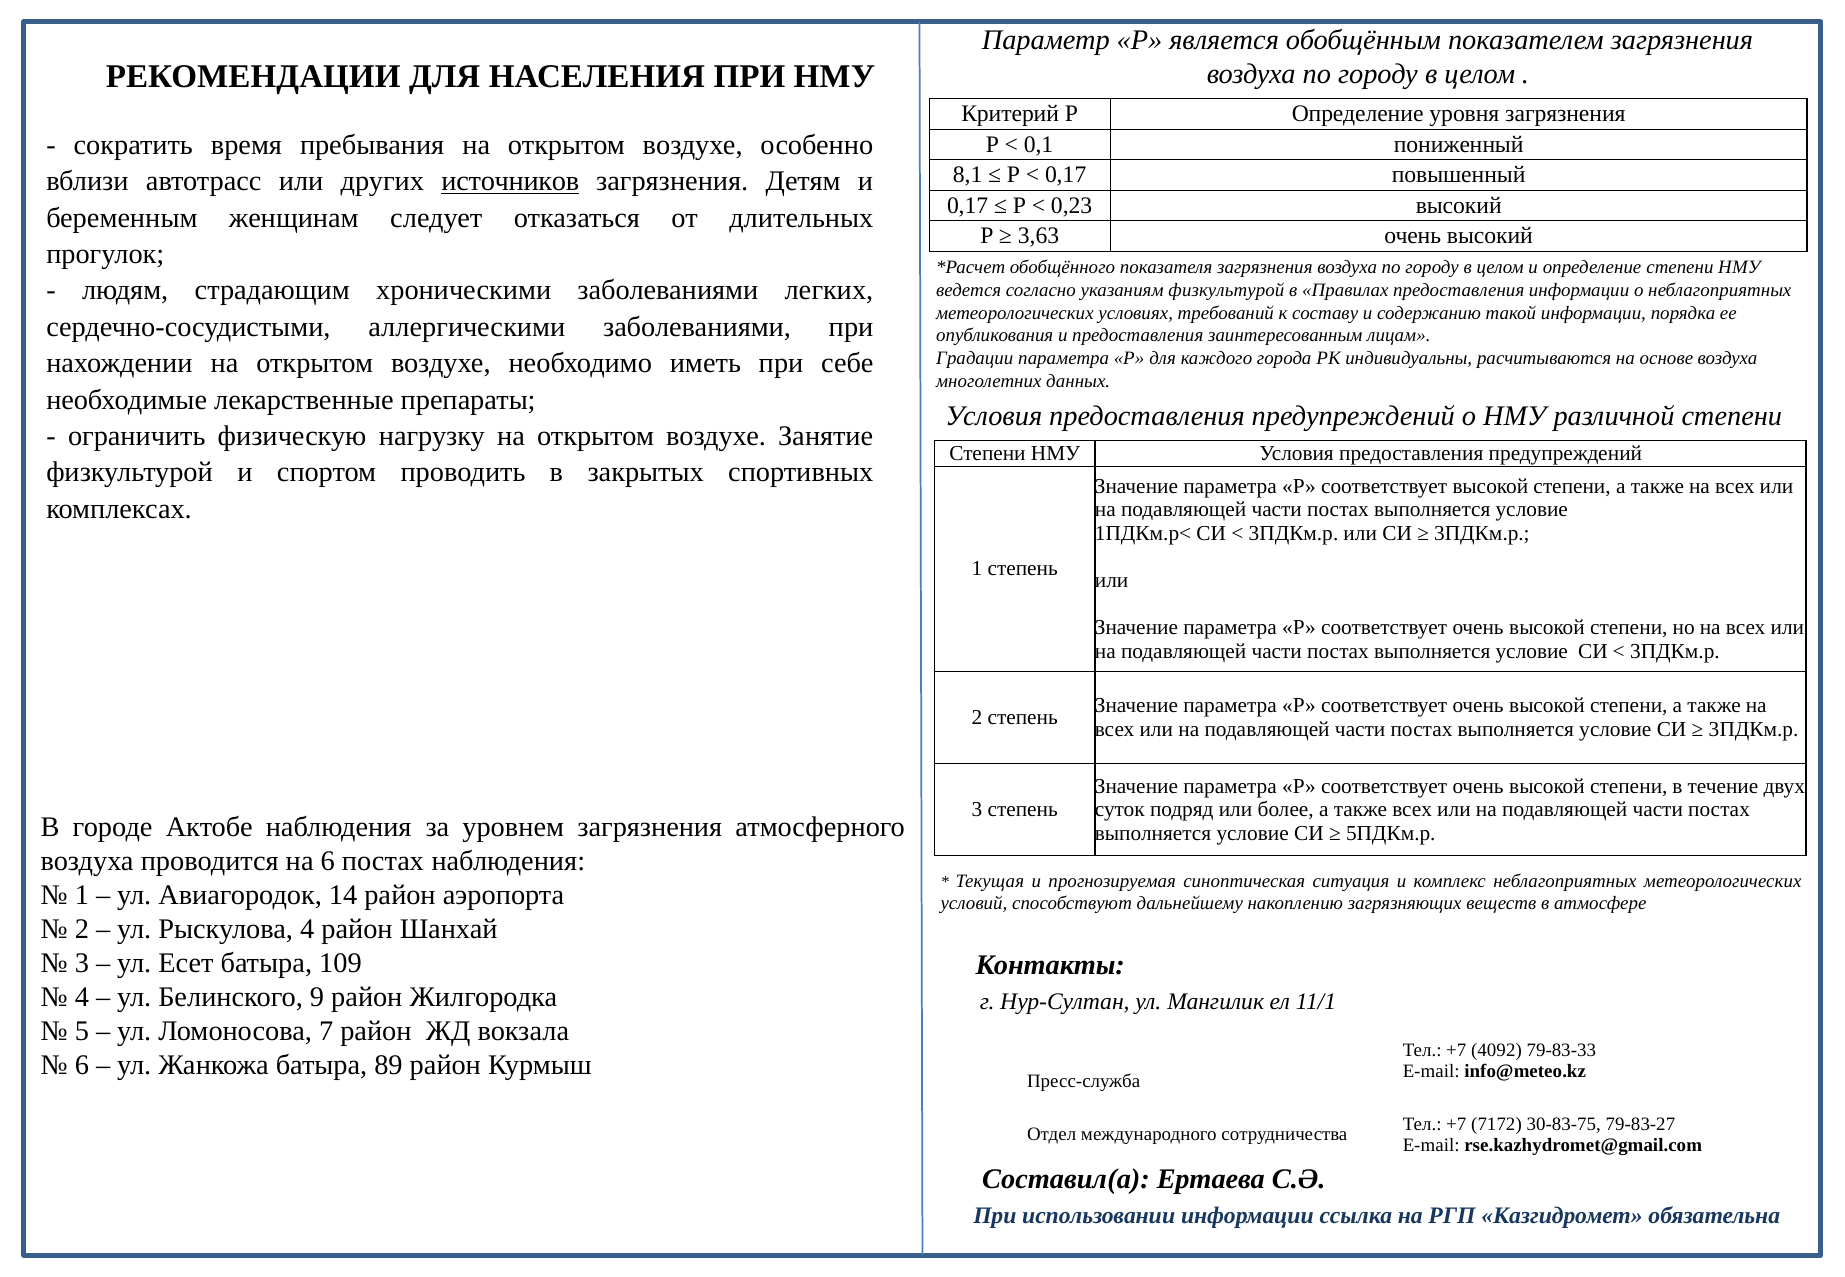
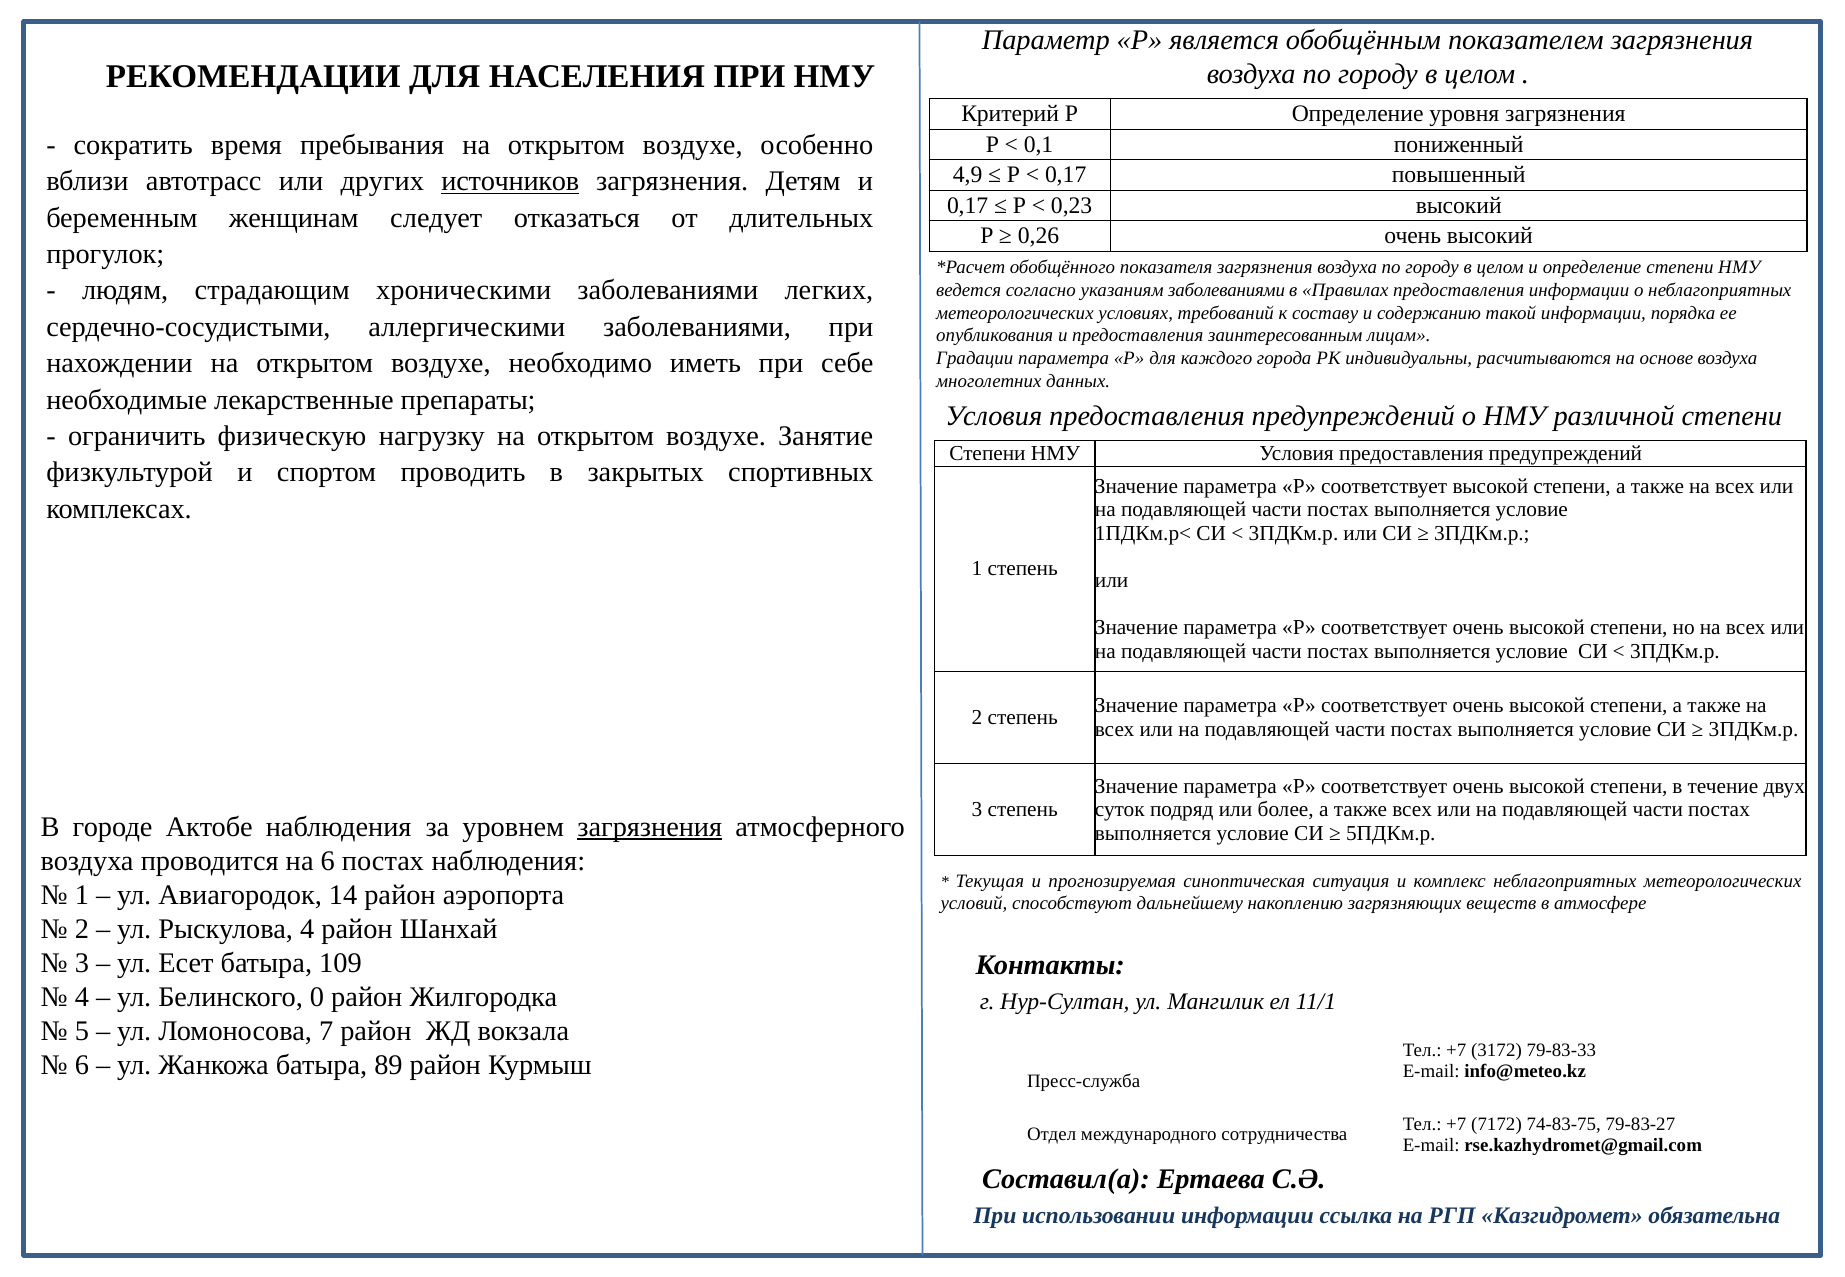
8,1: 8,1 -> 4,9 (968, 175)
3,63: 3,63 -> 0,26 (1039, 236)
указаниям физкультурой: физкультурой -> заболеваниями (1227, 290)
загрязнения underline: none -> present (650, 827)
9: 9 -> 0 (317, 997)
4092: 4092 -> 3172 (1496, 1050)
30-83-75: 30-83-75 -> 74-83-75 (1564, 1124)
